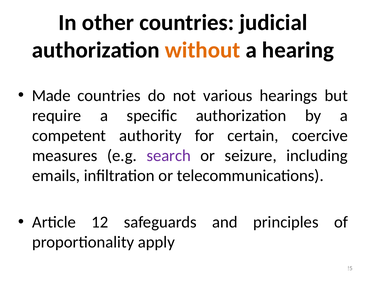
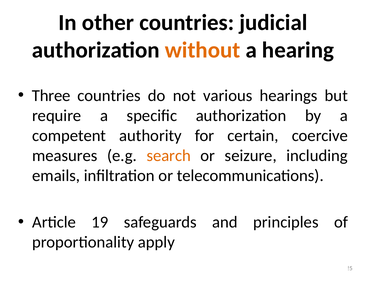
Made: Made -> Three (51, 96)
search colour: purple -> orange (169, 156)
12: 12 -> 19 (100, 222)
